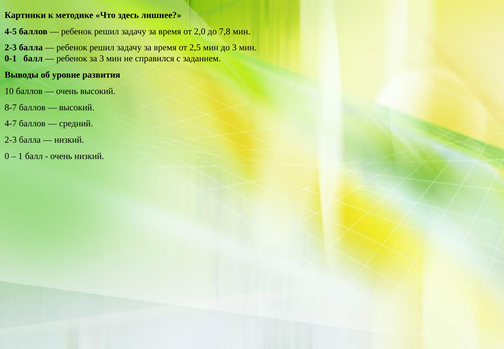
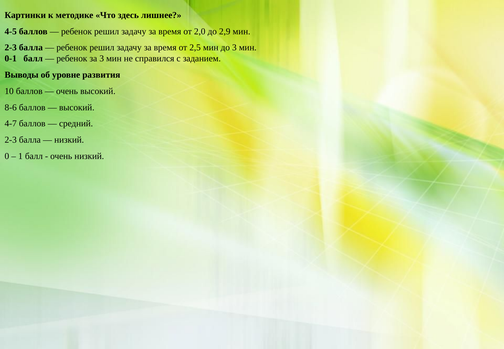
7,8: 7,8 -> 2,9 (225, 31)
8-7: 8-7 -> 8-6 (11, 107)
